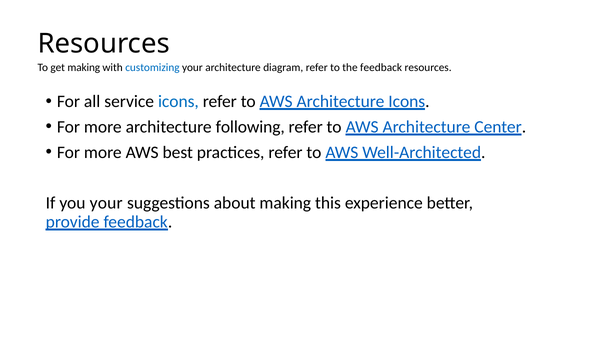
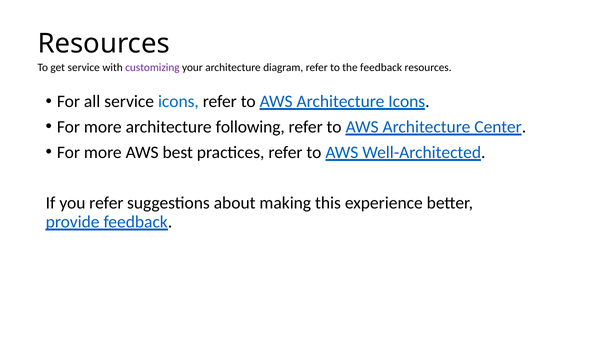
get making: making -> service (84, 68)
customizing colour: blue -> purple (152, 68)
you your: your -> refer (106, 203)
